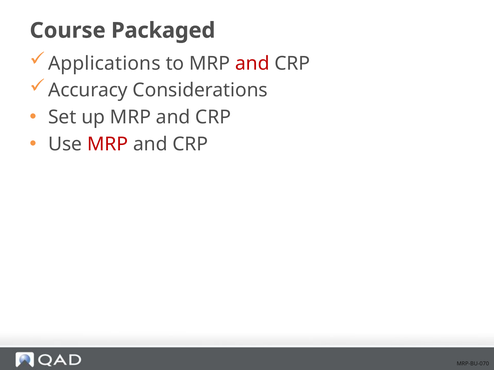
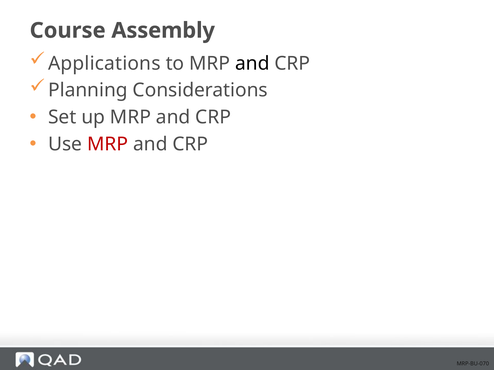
Packaged: Packaged -> Assembly (163, 31)
and colour: red -> black (252, 64)
Accuracy: Accuracy -> Planning (88, 90)
